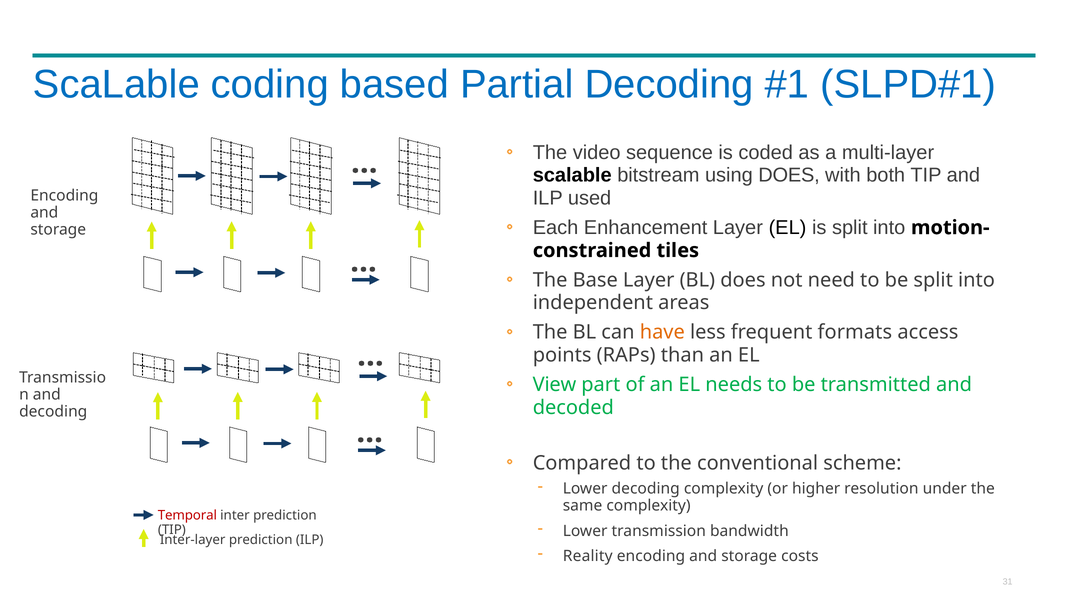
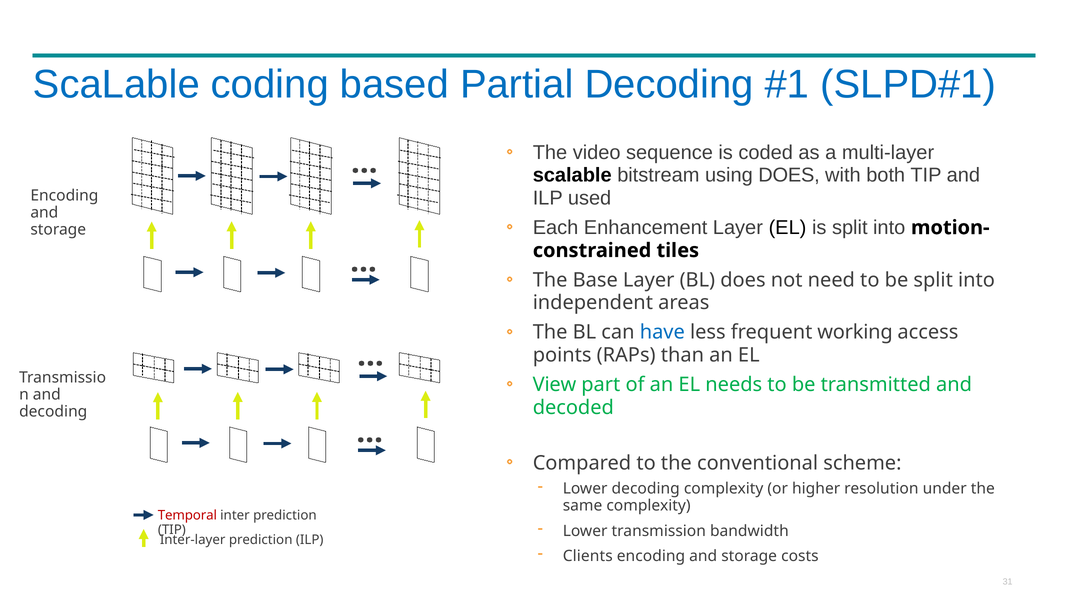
have colour: orange -> blue (662, 332)
formats: formats -> working (855, 332)
Reality: Reality -> Clients (588, 556)
